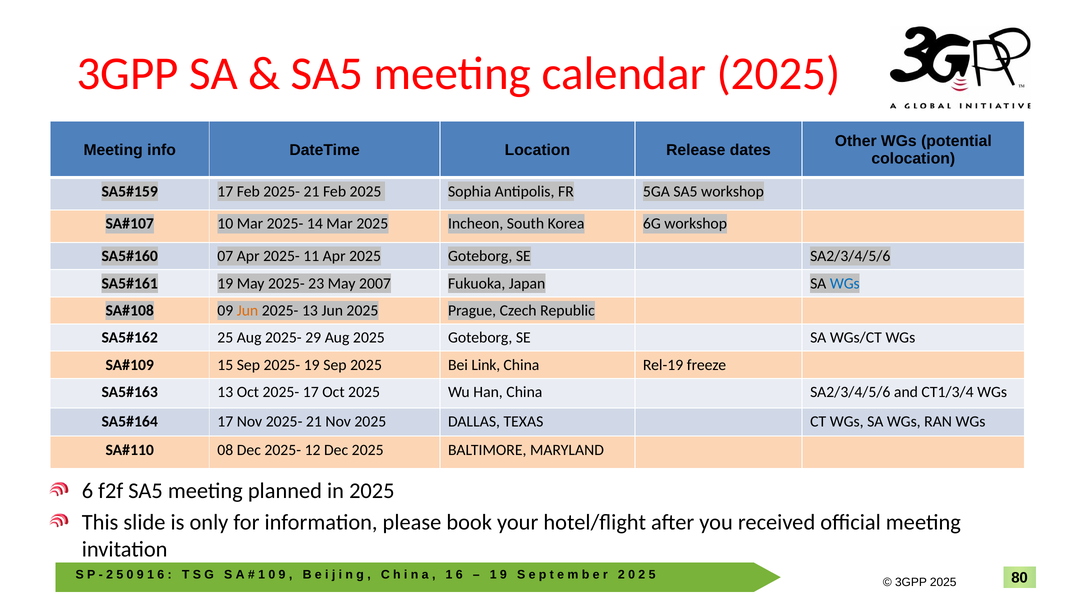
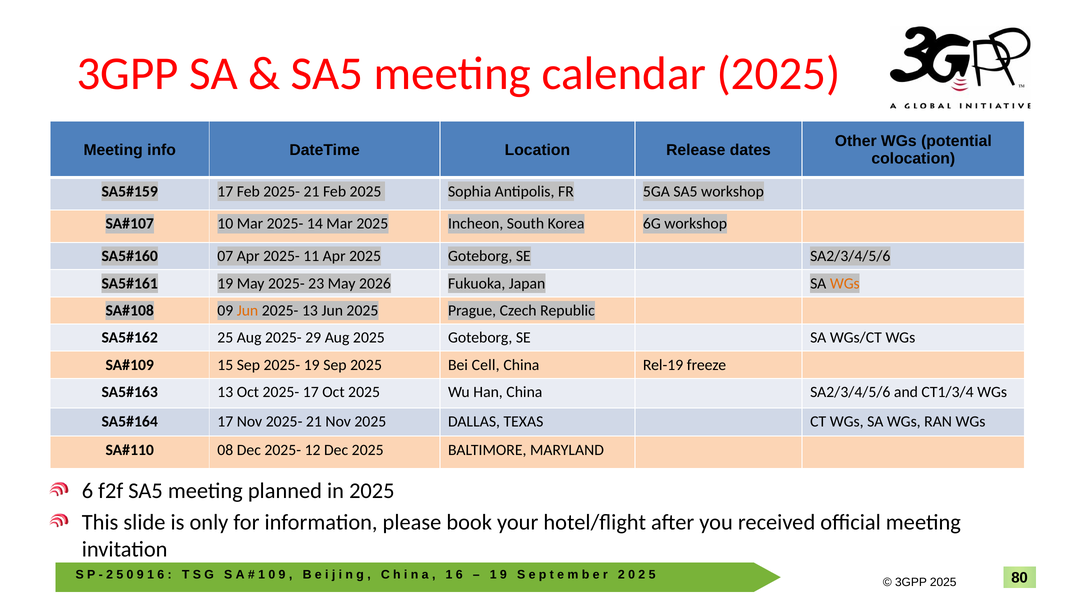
2007: 2007 -> 2026 (375, 283)
WGs colour: blue -> orange (845, 283)
Link: Link -> Cell (486, 365)
